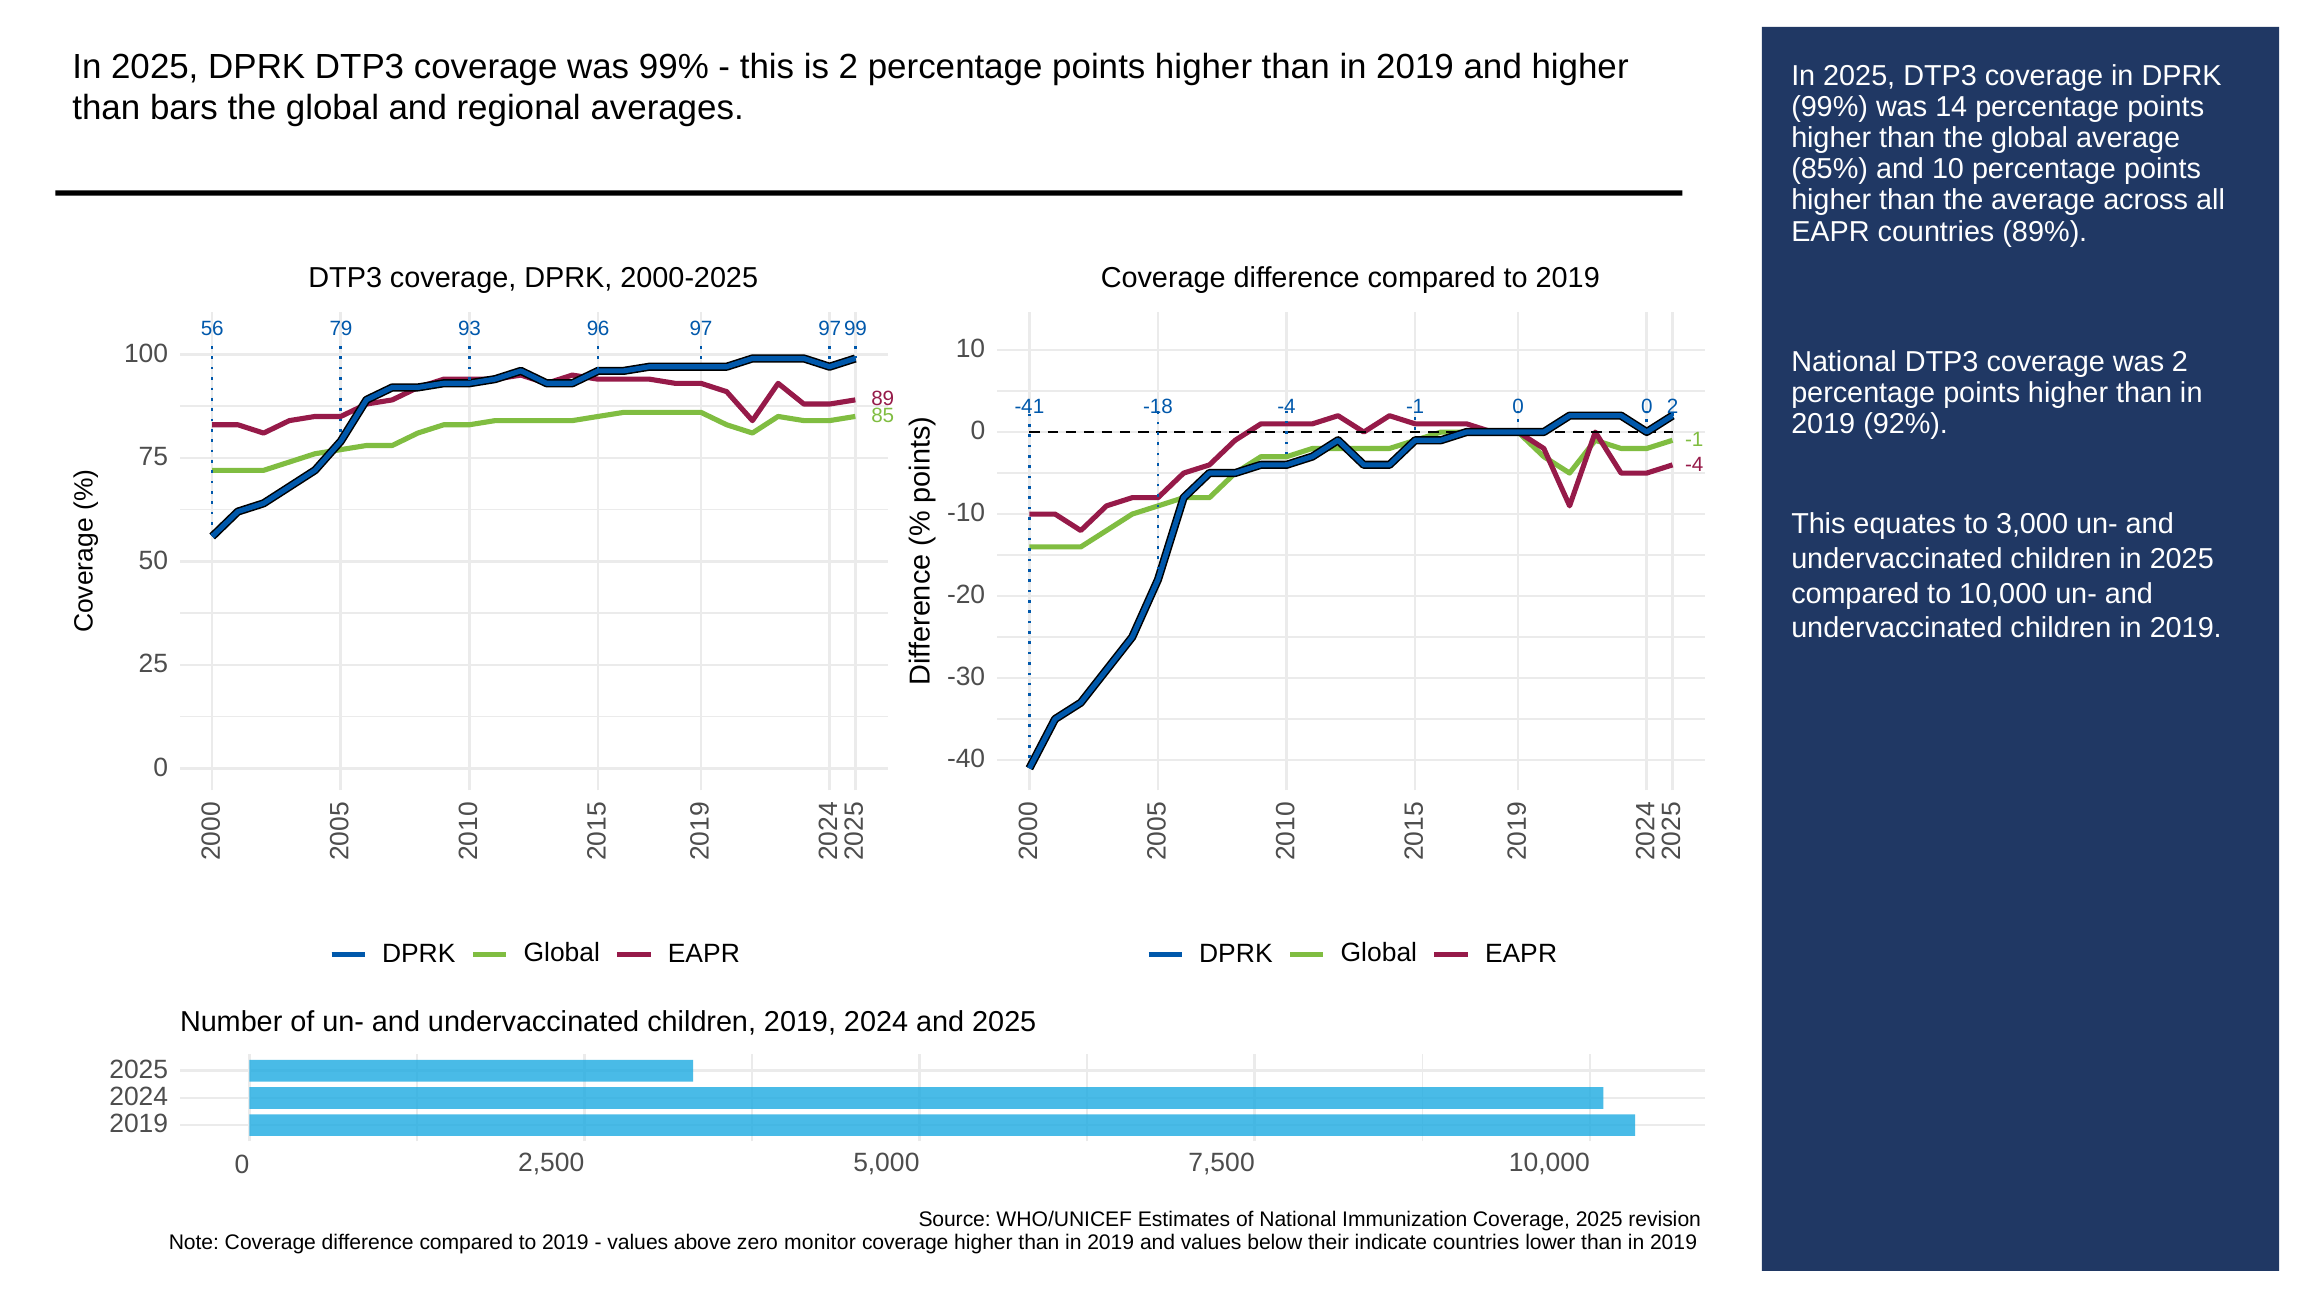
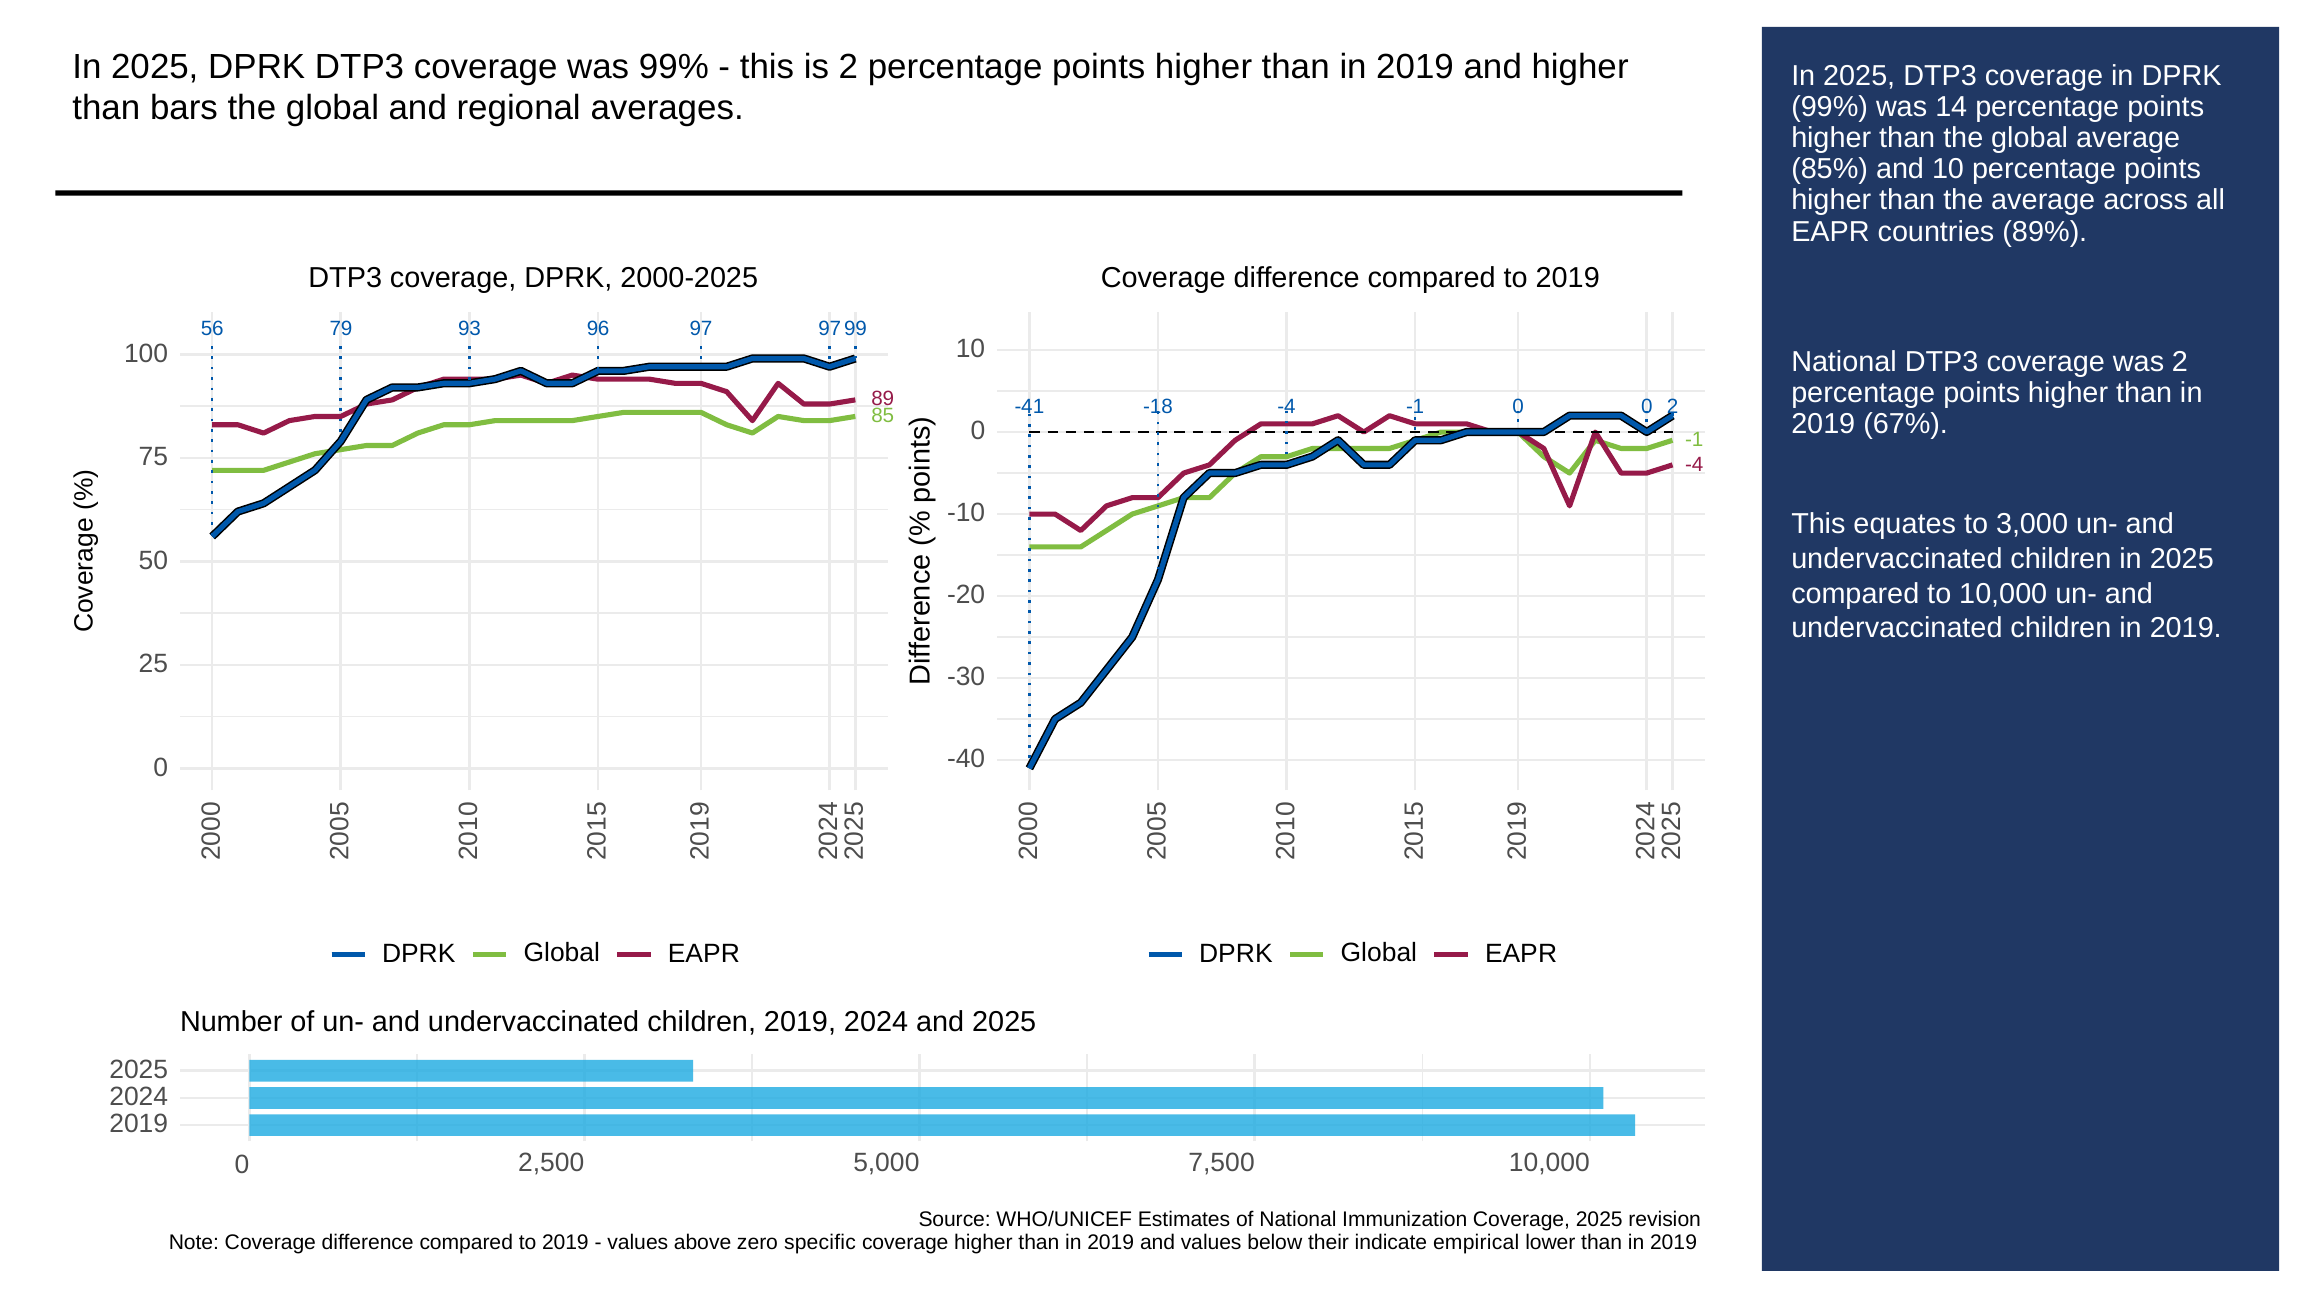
92%: 92% -> 67% (1906, 424)
monitor: monitor -> specific (820, 1243)
indicate countries: countries -> empirical (1476, 1243)
